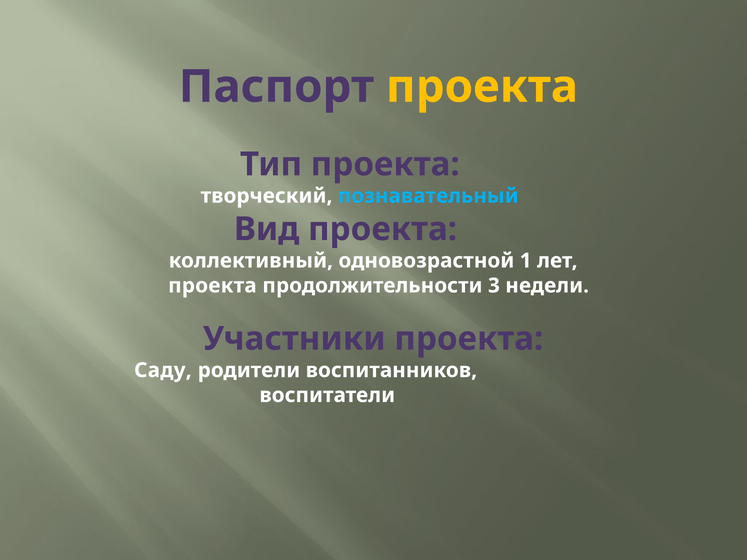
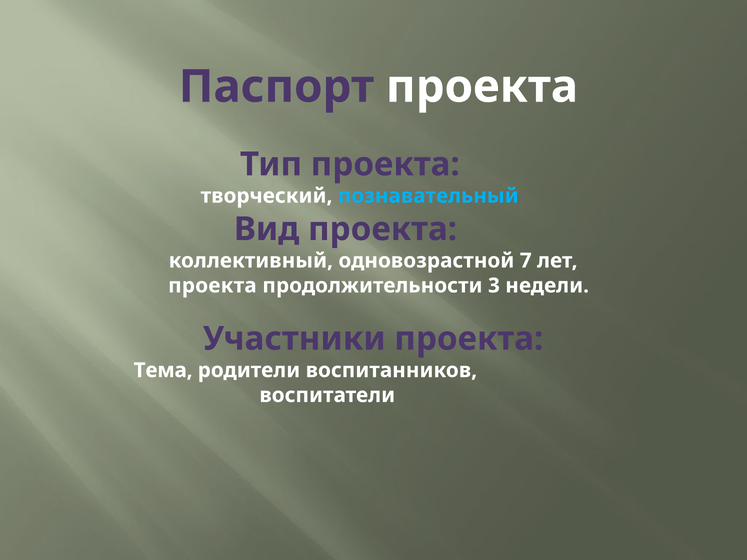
проекта colour: yellow -> white (482, 87)
1: 1 -> 7 (526, 261)
Саду: Саду -> Тема (163, 370)
